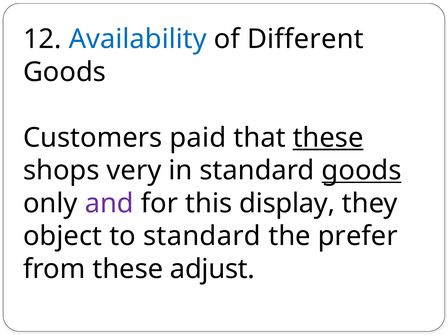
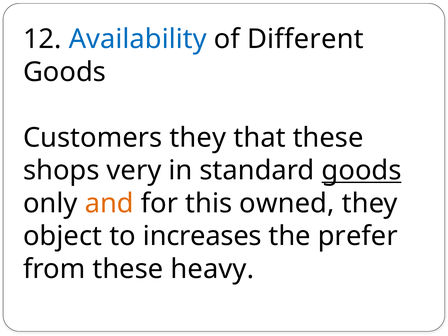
Customers paid: paid -> they (198, 138)
these underline: present -> none (328, 138)
and colour: purple -> orange (109, 203)
display: display -> owned (287, 203)
to standard: standard -> increases (202, 236)
adjust: adjust -> heavy (212, 269)
